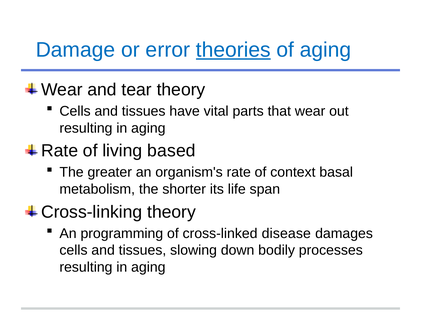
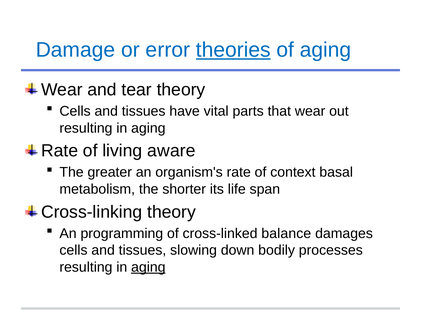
based: based -> aware (171, 151)
disease: disease -> balance (286, 233)
aging underline: none -> present (148, 267)
